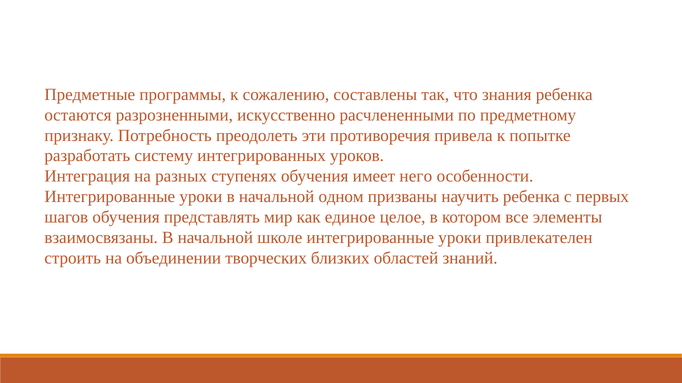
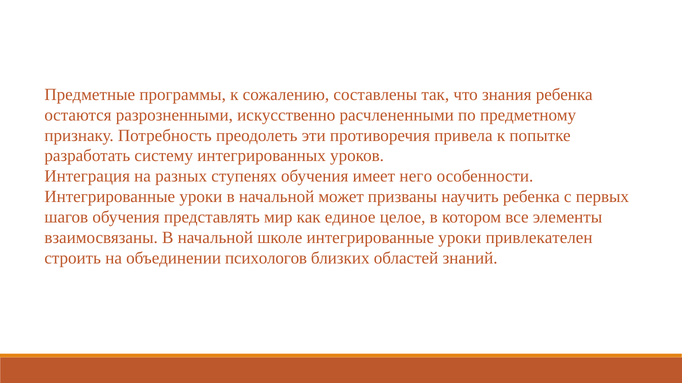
одном: одном -> может (341, 197)
творческих: творческих -> психологов (266, 258)
